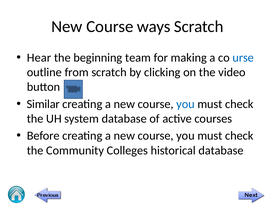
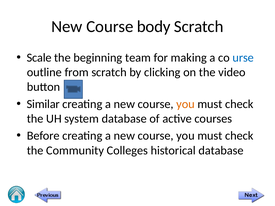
ways: ways -> body (154, 27)
Hear: Hear -> Scale (39, 58)
you colour: blue -> orange (186, 104)
